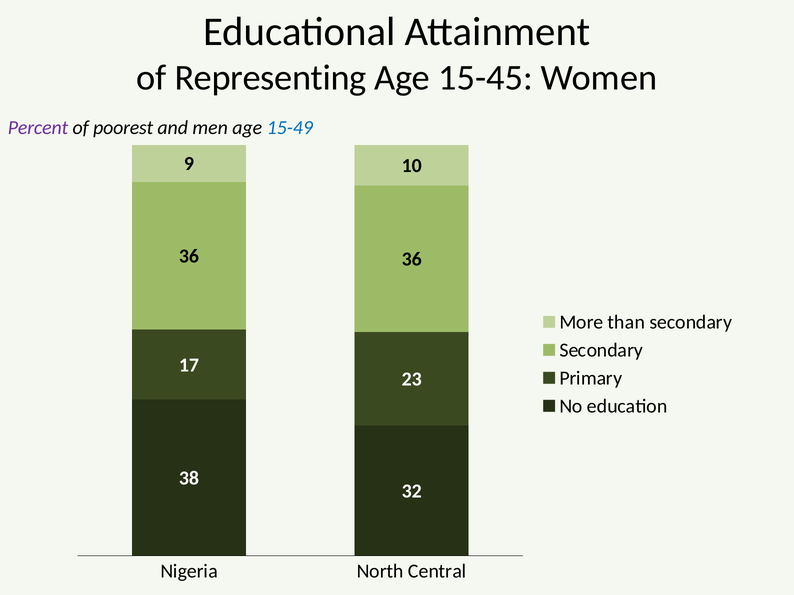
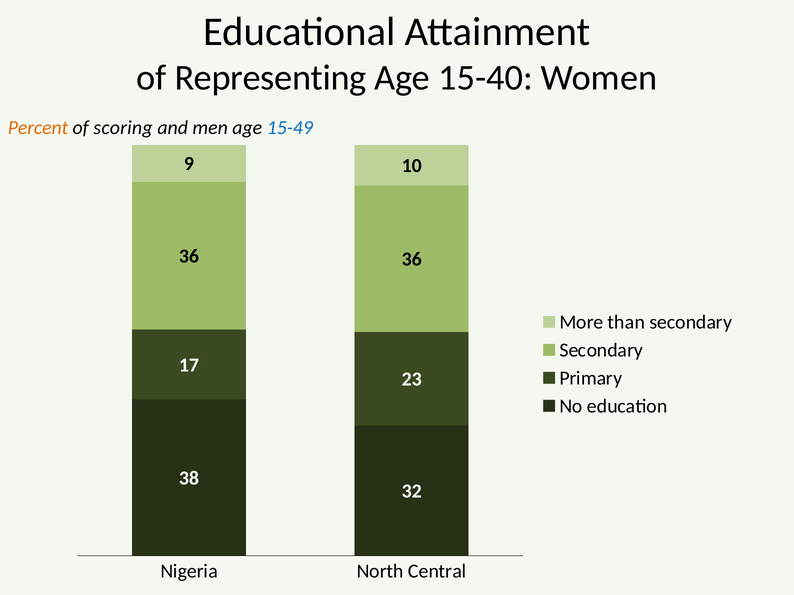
15-45: 15-45 -> 15-40 (485, 78)
Percent colour: purple -> orange (38, 128)
poorest: poorest -> scoring (123, 128)
